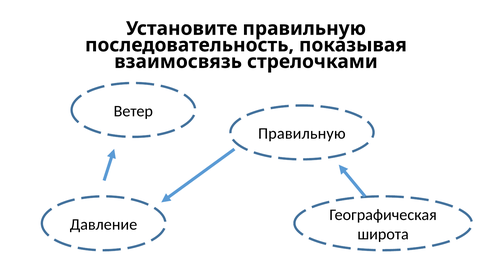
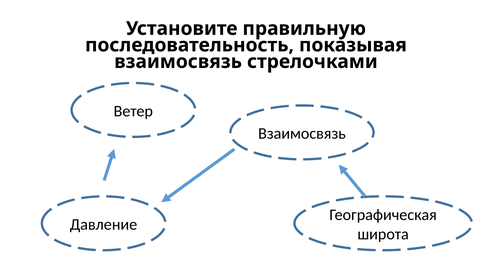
Правильную: Правильную -> Взаимосвязь (302, 134)
